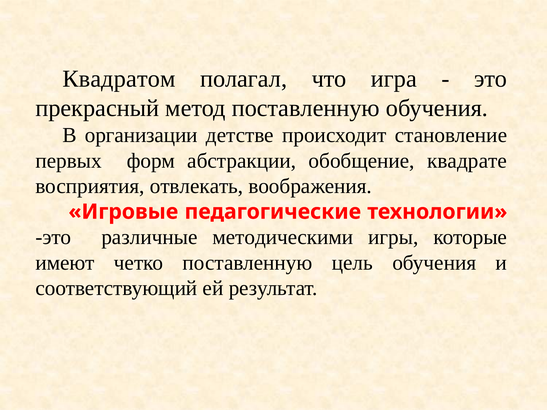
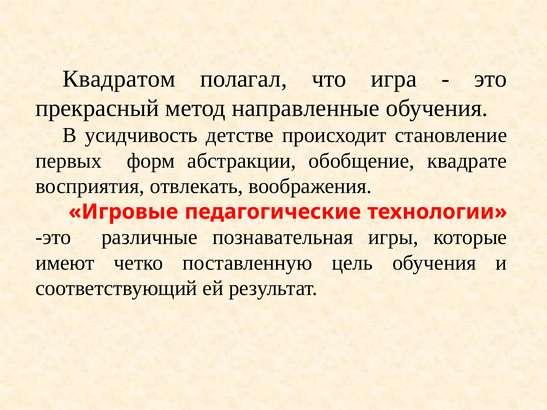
метод поставленную: поставленную -> направленные (306, 108)
организации: организации -> усидчивость (141, 135)
методическими: методическими -> познавательная (283, 237)
